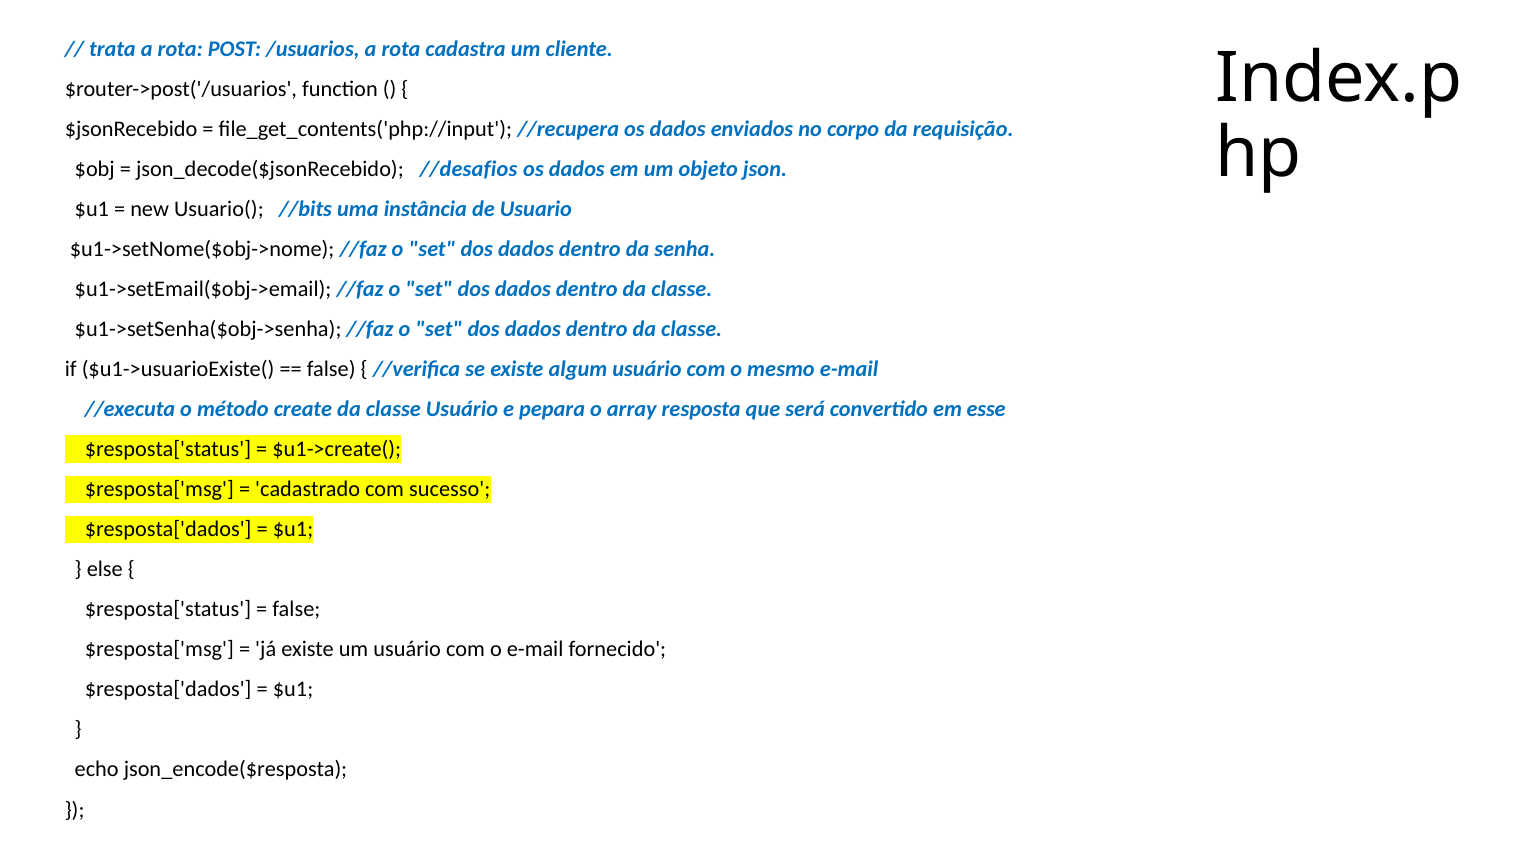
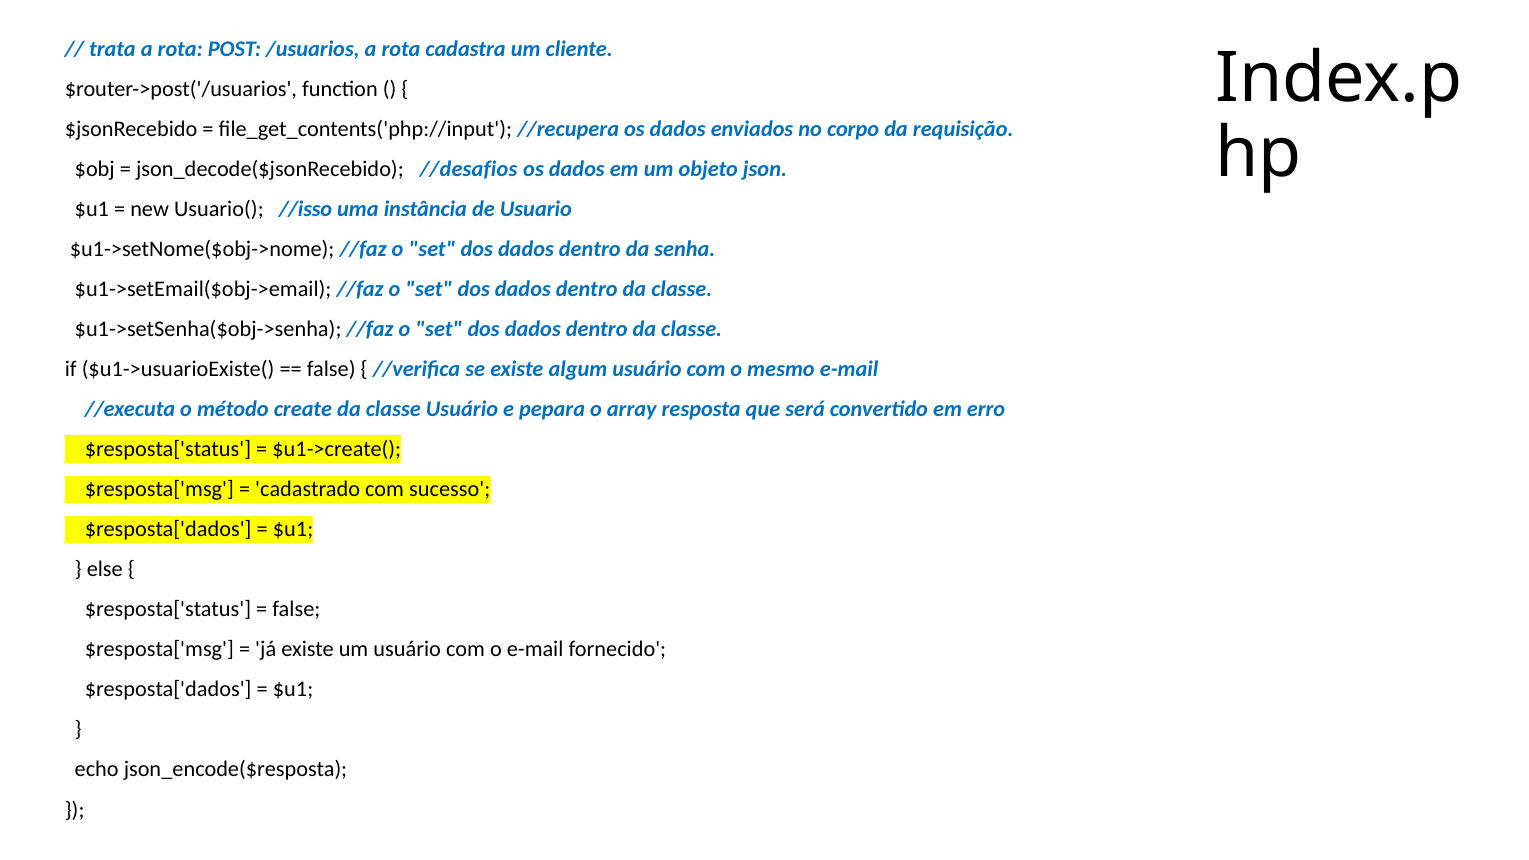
//bits: //bits -> //isso (306, 209)
esse: esse -> erro (986, 409)
